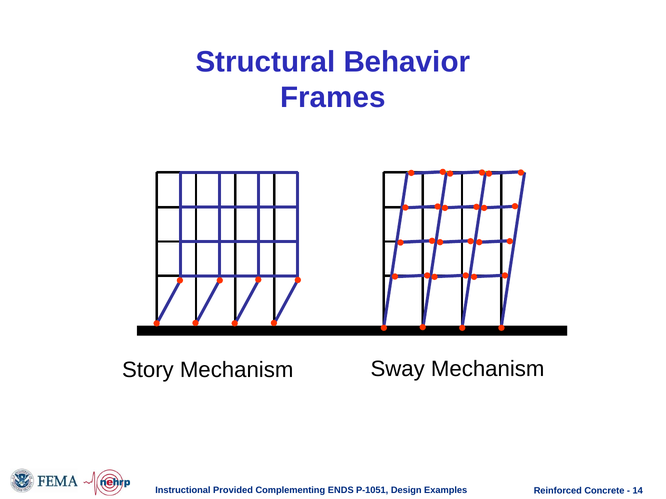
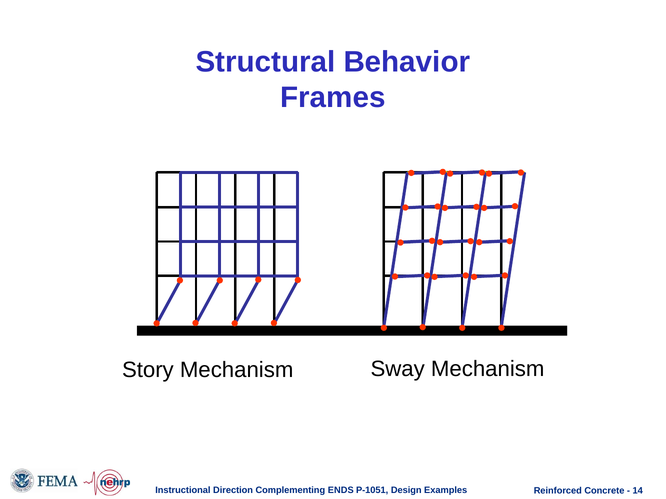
Provided: Provided -> Direction (233, 491)
